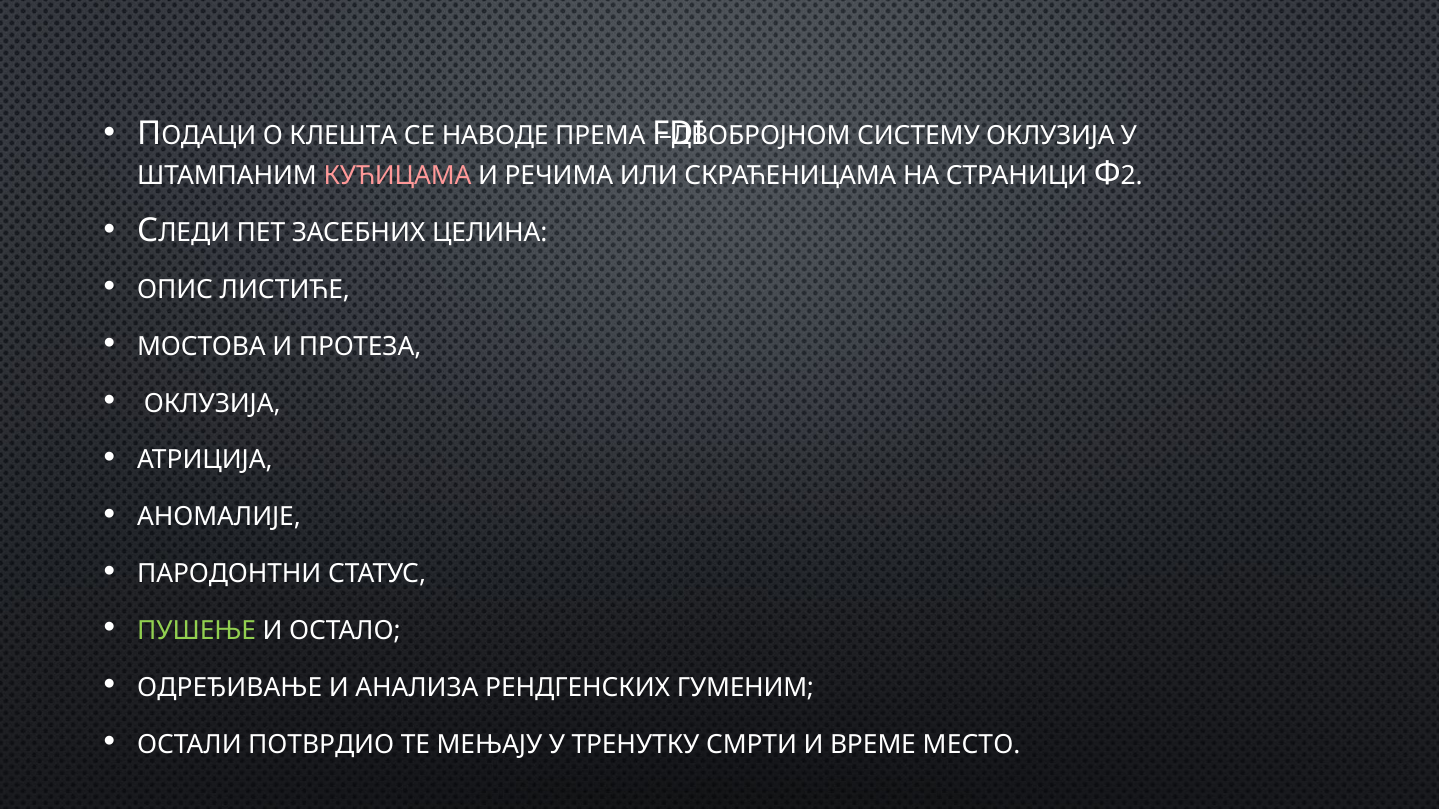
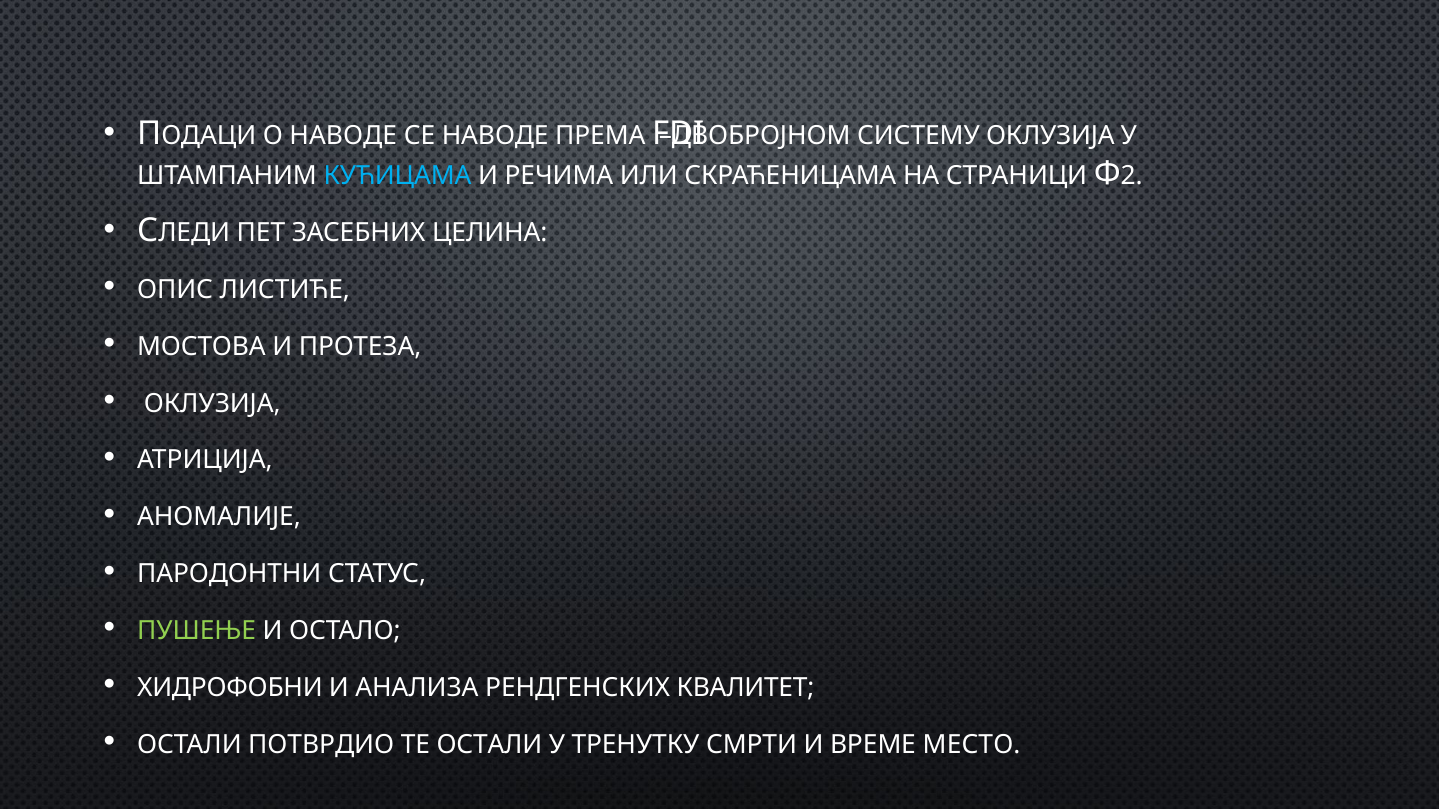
О КЛЕШТА: КЛЕШТА -> НАВОДЕ (343, 136)
КУЋИЦАМА colour: pink -> light blue (398, 176)
ОДРЕЂИВАЊЕ: ОДРЕЂИВАЊЕ -> ХИДРОФОБНИ (230, 688)
ГУМЕНИМ: ГУМЕНИМ -> КВАЛИТЕТ (745, 688)
ТЕ МЕЊАЈУ: МЕЊАЈУ -> ОСТАЛИ (489, 745)
